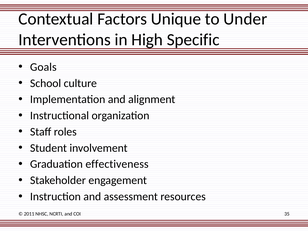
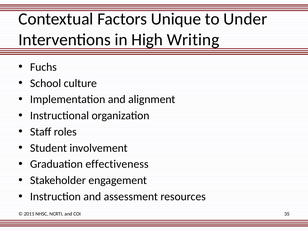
Specific: Specific -> Writing (193, 40)
Goals: Goals -> Fuchs (43, 67)
